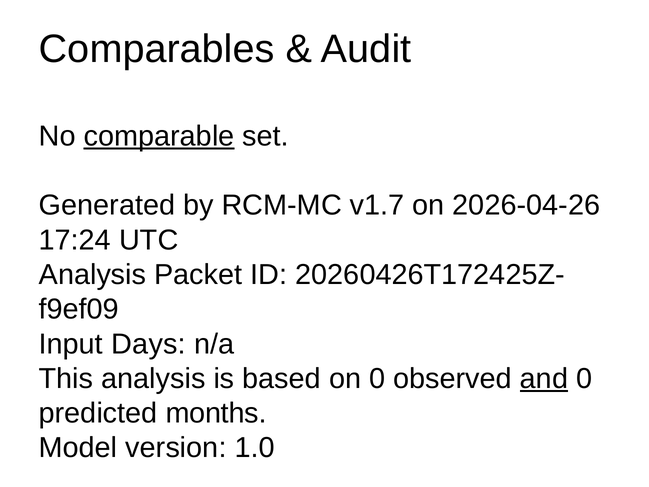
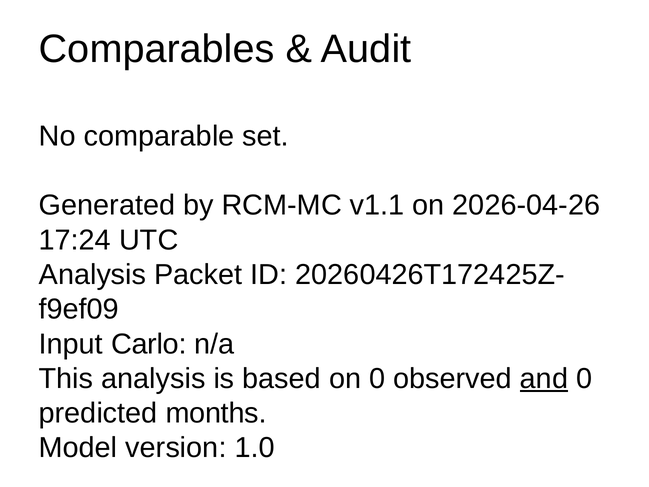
comparable underline: present -> none (159, 136)
v1.7: v1.7 -> v1.1 (377, 205)
Days: Days -> Carlo (149, 344)
